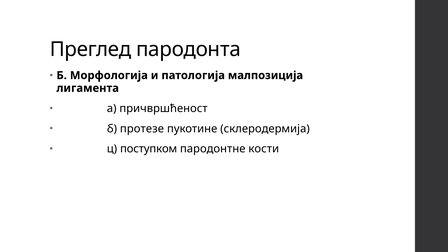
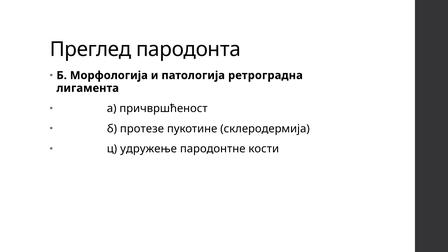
малпозиција: малпозиција -> ретроградна (265, 75)
поступком: поступком -> удружење (149, 149)
